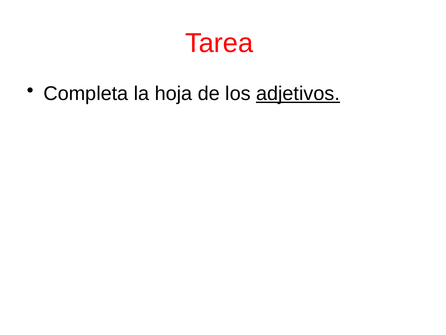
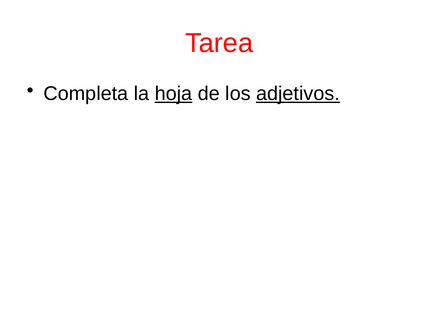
hoja underline: none -> present (173, 94)
